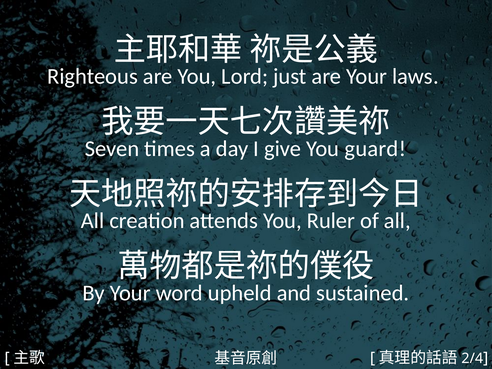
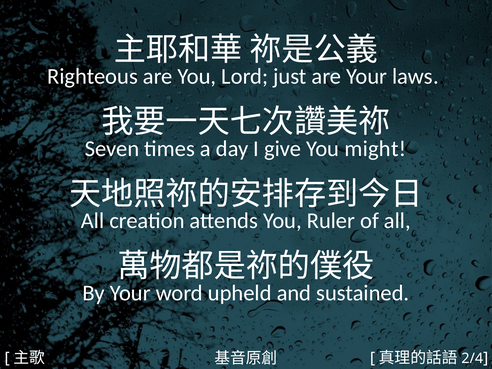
guard: guard -> might (375, 149)
